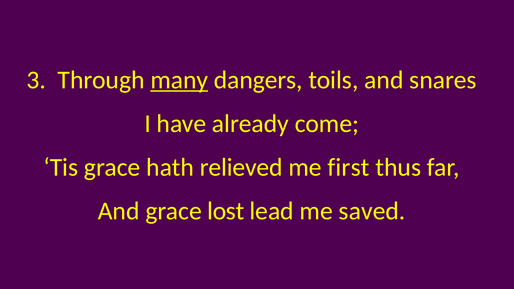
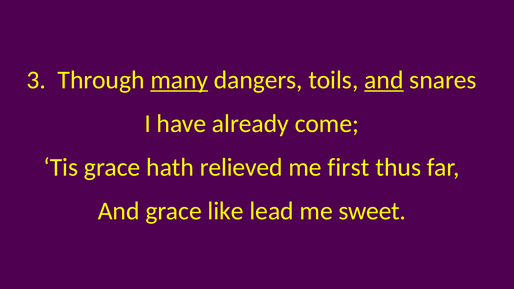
and underline: none -> present (384, 80)
lost: lost -> like (226, 211)
saved: saved -> sweet (372, 211)
